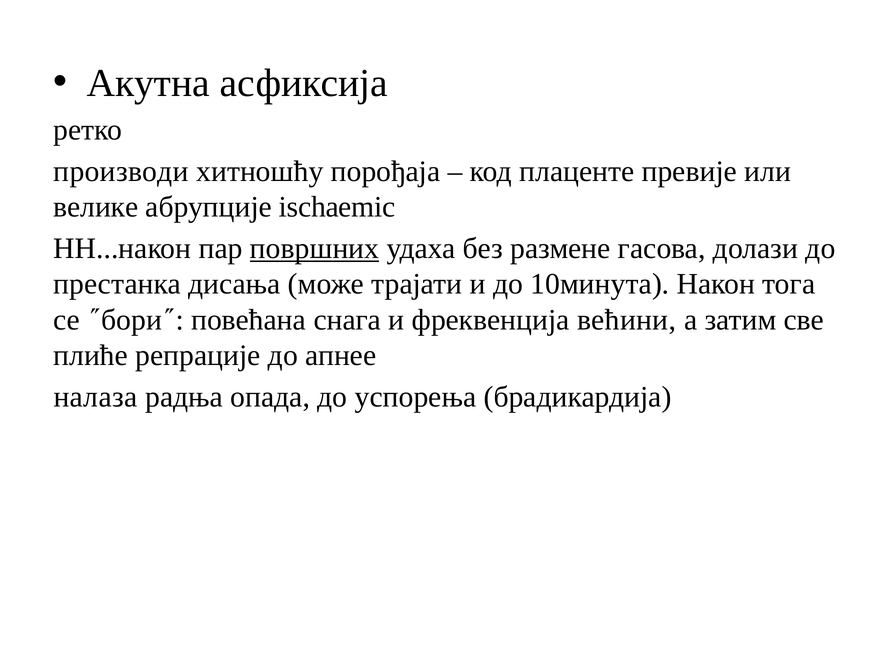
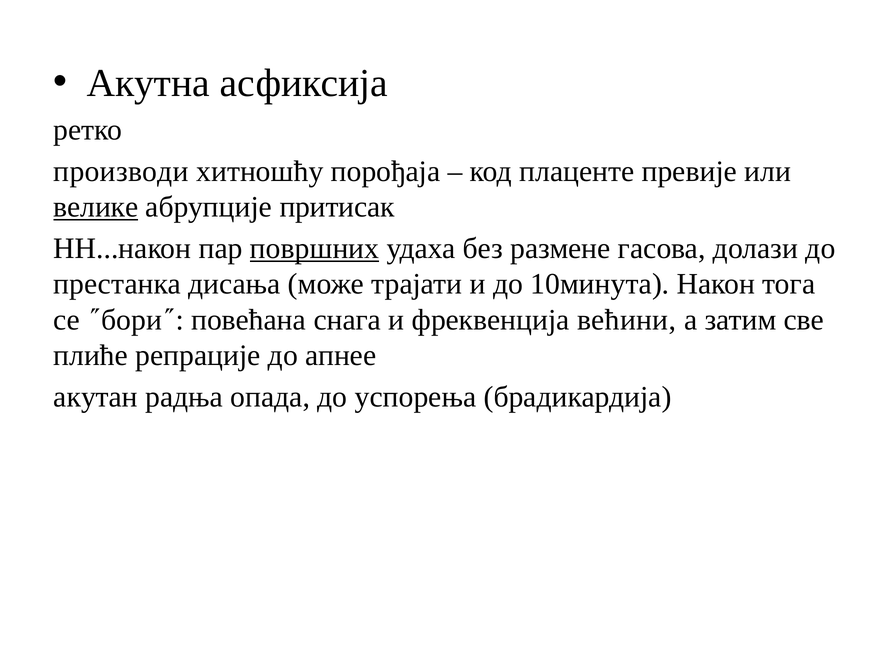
велике underline: none -> present (96, 207)
ischaemic: ischaemic -> притисак (337, 207)
налаза: налаза -> акутан (96, 397)
